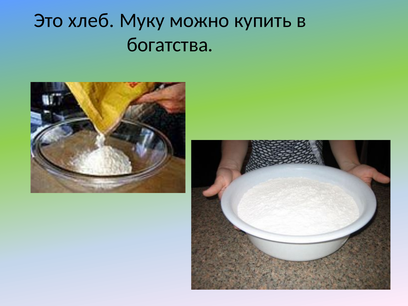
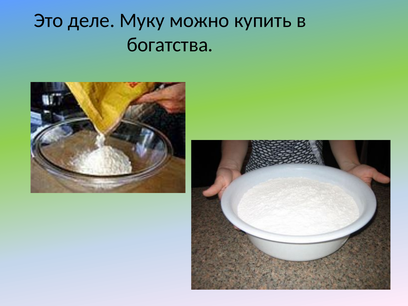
хлеб: хлеб -> деле (91, 20)
